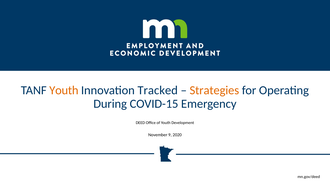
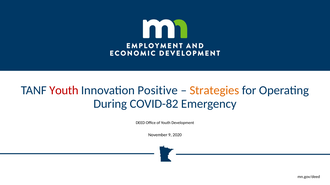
Youth colour: orange -> red (64, 91)
Tracked: Tracked -> Positive (158, 91)
COVID-15: COVID-15 -> COVID-82 (154, 104)
